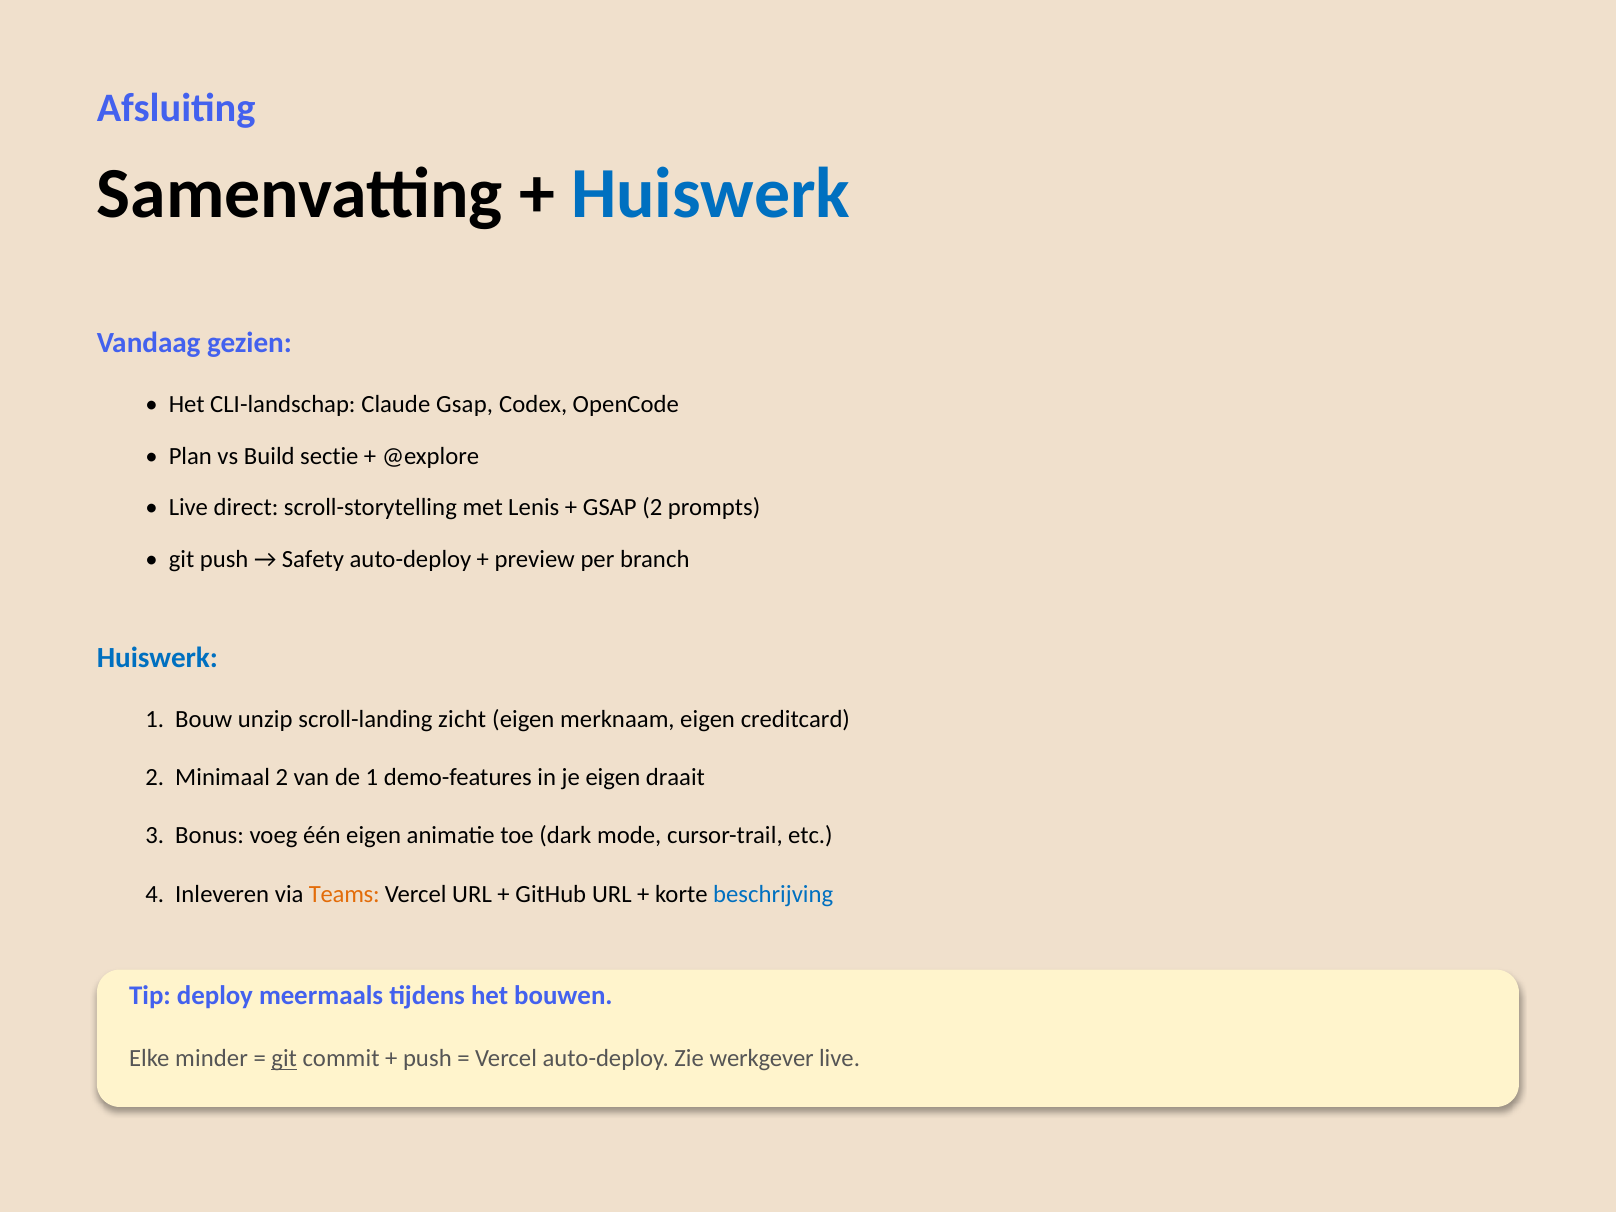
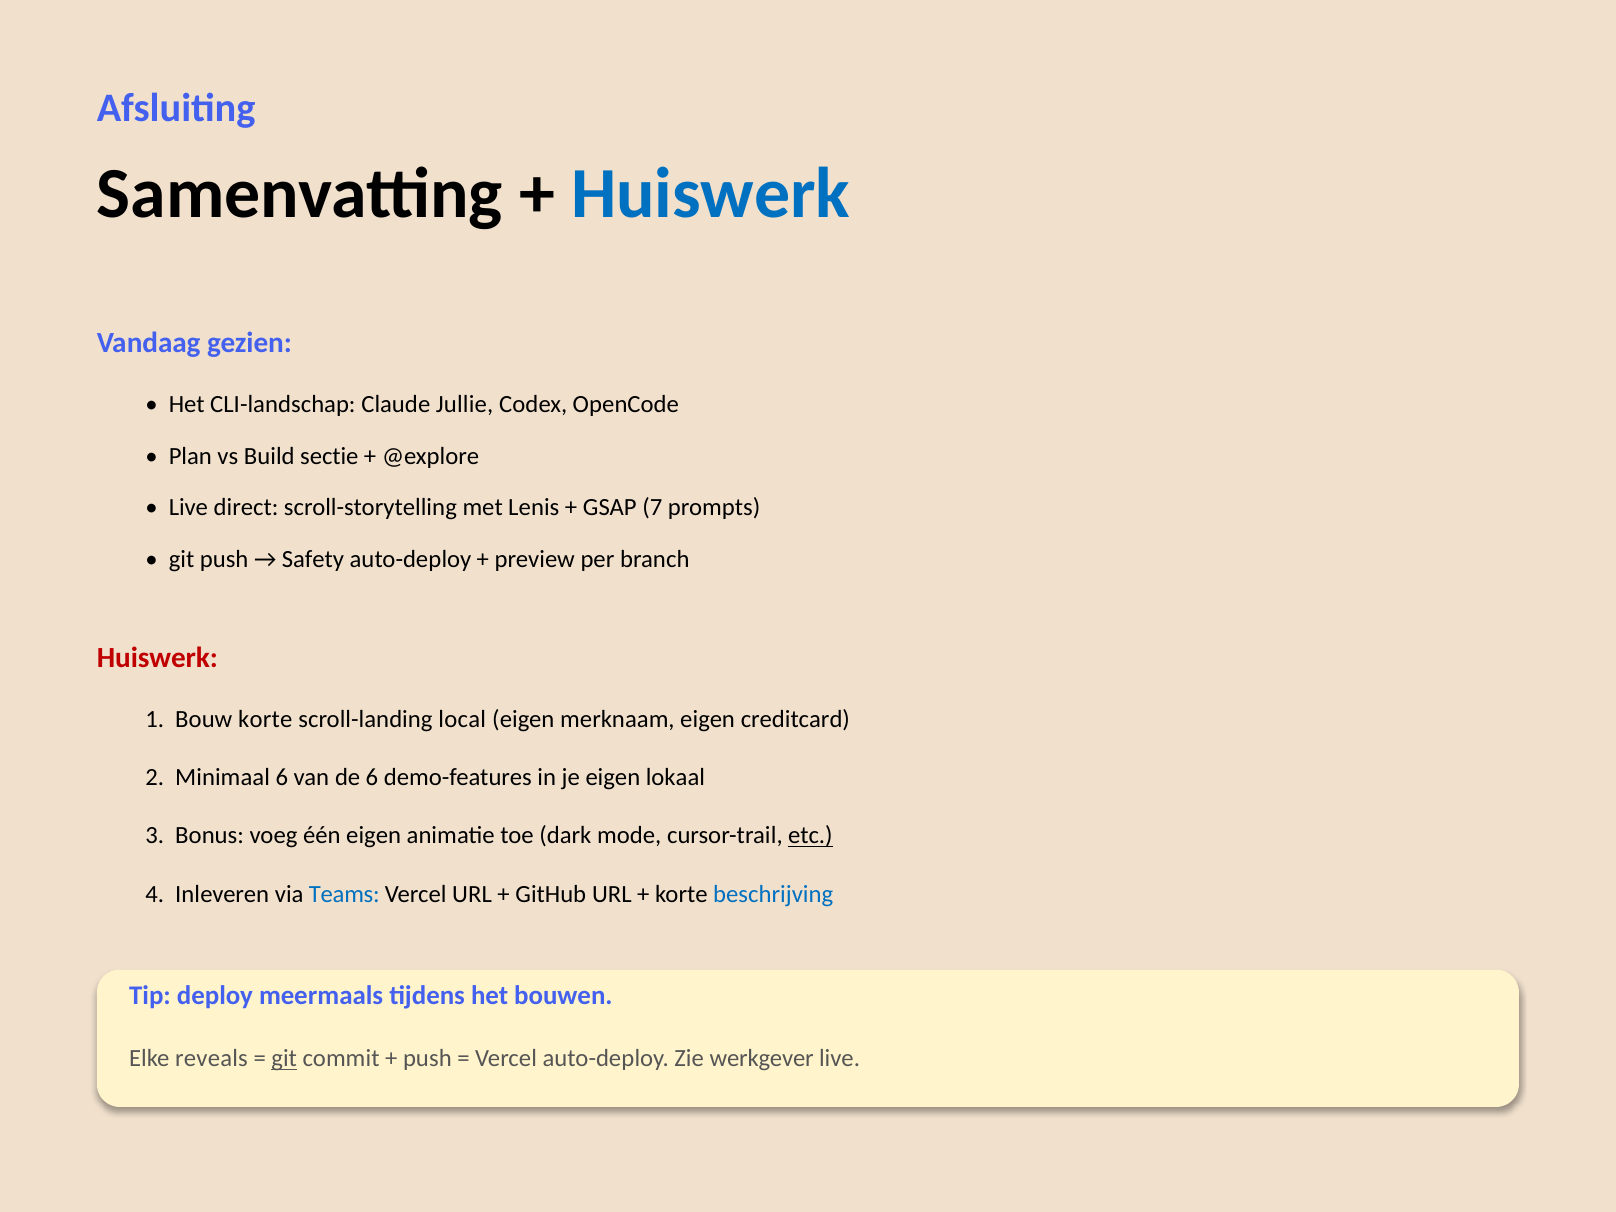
Claude Gsap: Gsap -> Jullie (465, 404)
GSAP 2: 2 -> 7 (652, 508)
Huiswerk colour: blue -> red (157, 658)
Bouw unzip: unzip -> korte (265, 719)
zicht: zicht -> local (462, 719)
Minimaal 2: 2 -> 6 (282, 778)
de 1: 1 -> 6 (372, 778)
draait: draait -> lokaal (675, 778)
etc underline: none -> present (810, 836)
Teams colour: orange -> blue (344, 894)
minder: minder -> reveals (212, 1059)
